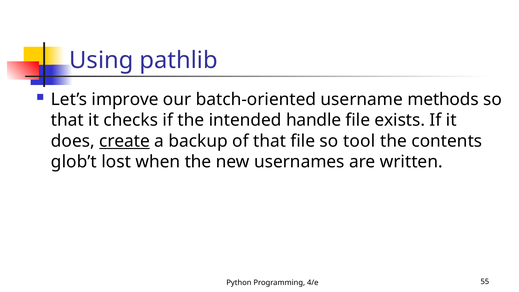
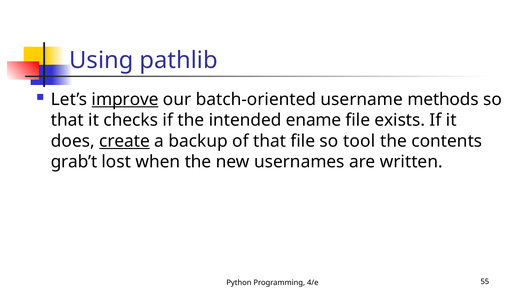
improve underline: none -> present (125, 99)
handle: handle -> ename (314, 120)
glob’t: glob’t -> grab’t (74, 162)
